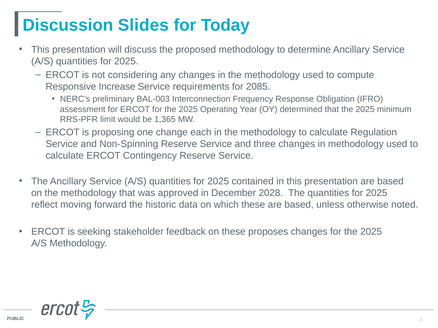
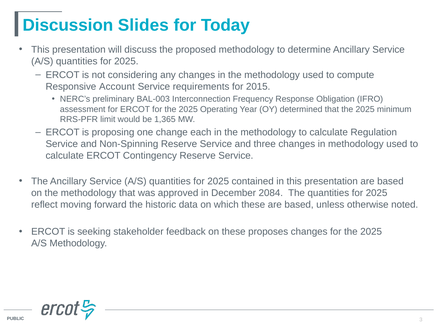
Increase: Increase -> Account (117, 87)
2085: 2085 -> 2015 (258, 87)
2028: 2028 -> 2084 (271, 193)
